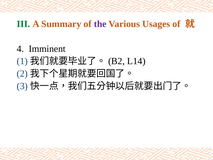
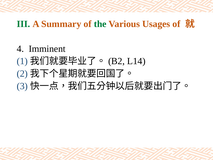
the colour: purple -> green (100, 24)
